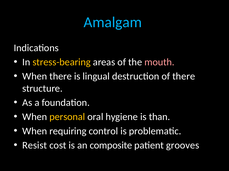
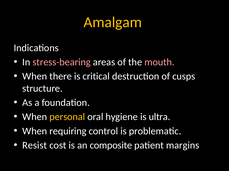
Amalgam colour: light blue -> yellow (113, 22)
stress-bearing colour: yellow -> pink (62, 62)
lingual: lingual -> critical (96, 77)
of there: there -> cusps (184, 77)
than: than -> ultra (159, 117)
grooves: grooves -> margins (183, 146)
